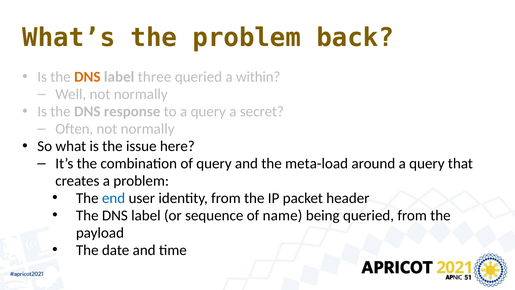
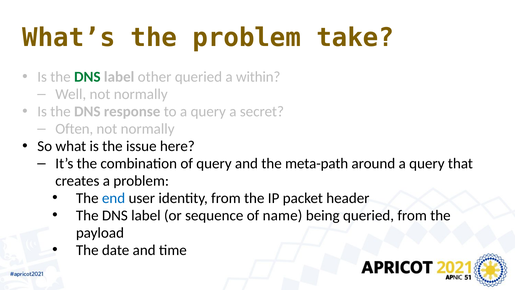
back: back -> take (355, 38)
DNS colour: orange -> green (87, 77)
three: three -> other (155, 77)
meta-load: meta-load -> meta-path (317, 163)
